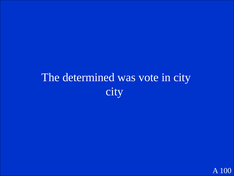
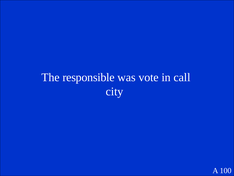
determined: determined -> responsible (89, 77)
in city: city -> call (182, 77)
